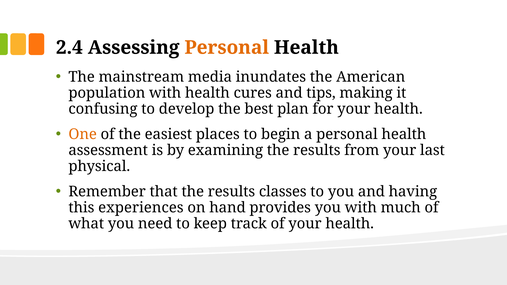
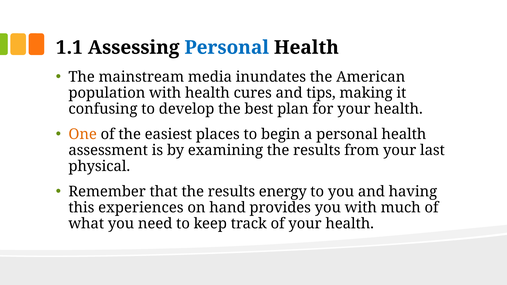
2.4: 2.4 -> 1.1 (69, 48)
Personal colour: orange -> blue (227, 48)
classes: classes -> energy (283, 192)
